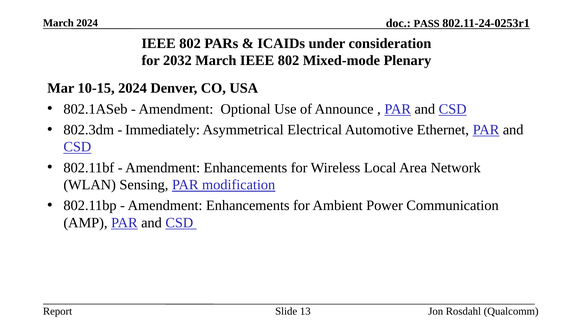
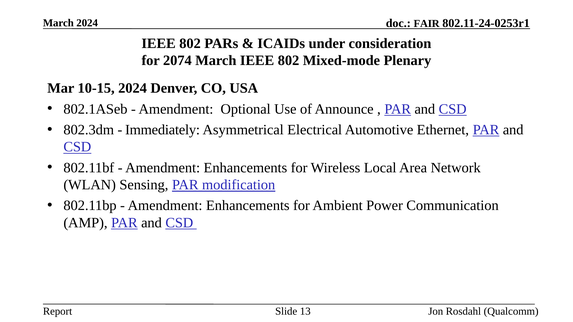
PASS: PASS -> FAIR (427, 24)
2032: 2032 -> 2074 (177, 61)
